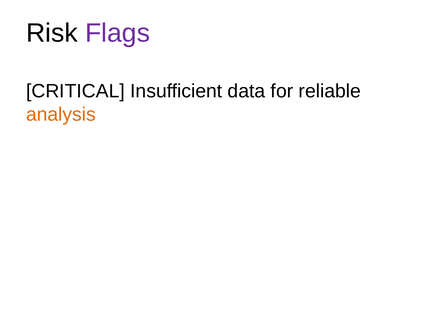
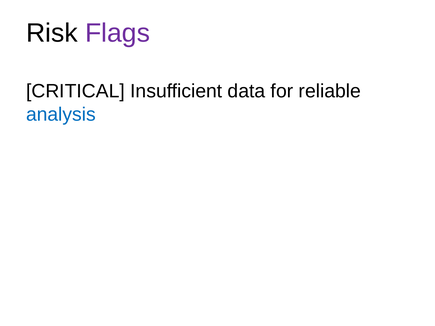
analysis colour: orange -> blue (61, 114)
